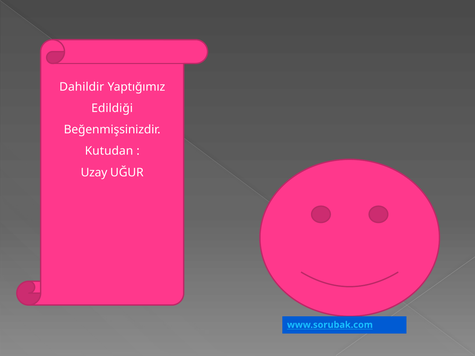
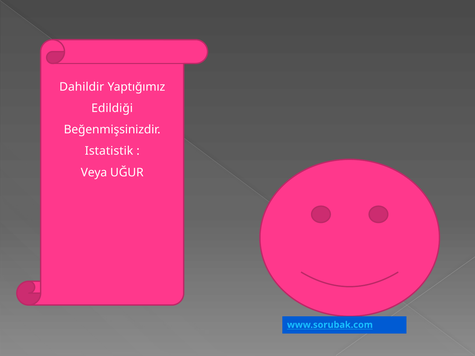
Kutudan: Kutudan -> Istatistik (109, 151)
Uzay: Uzay -> Veya (94, 173)
